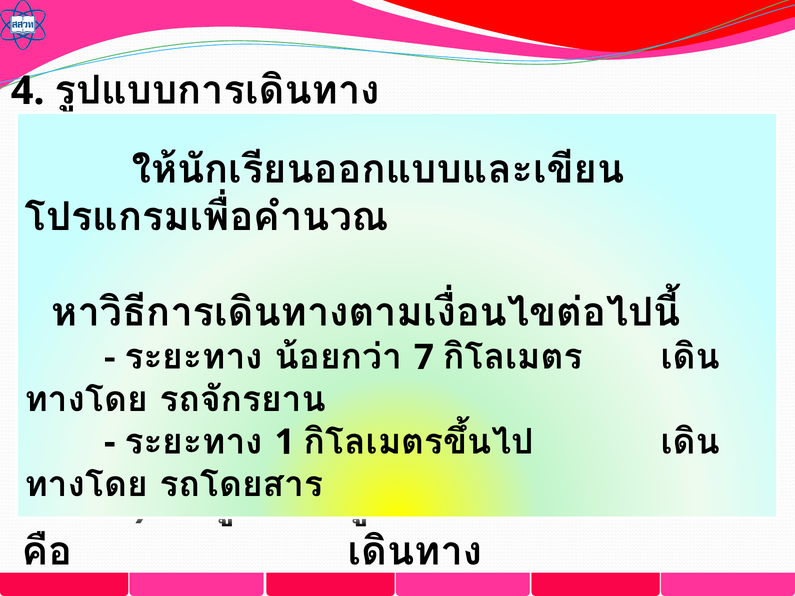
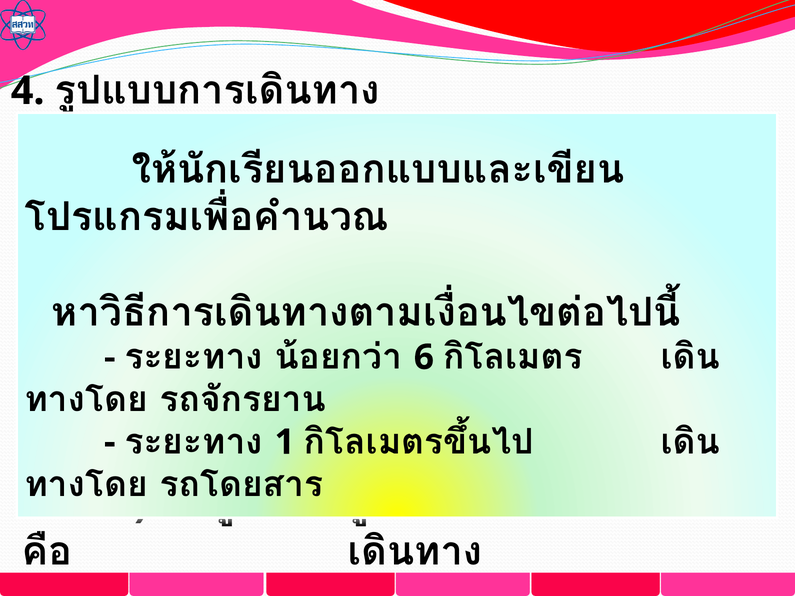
7: 7 -> 6 (424, 357)
